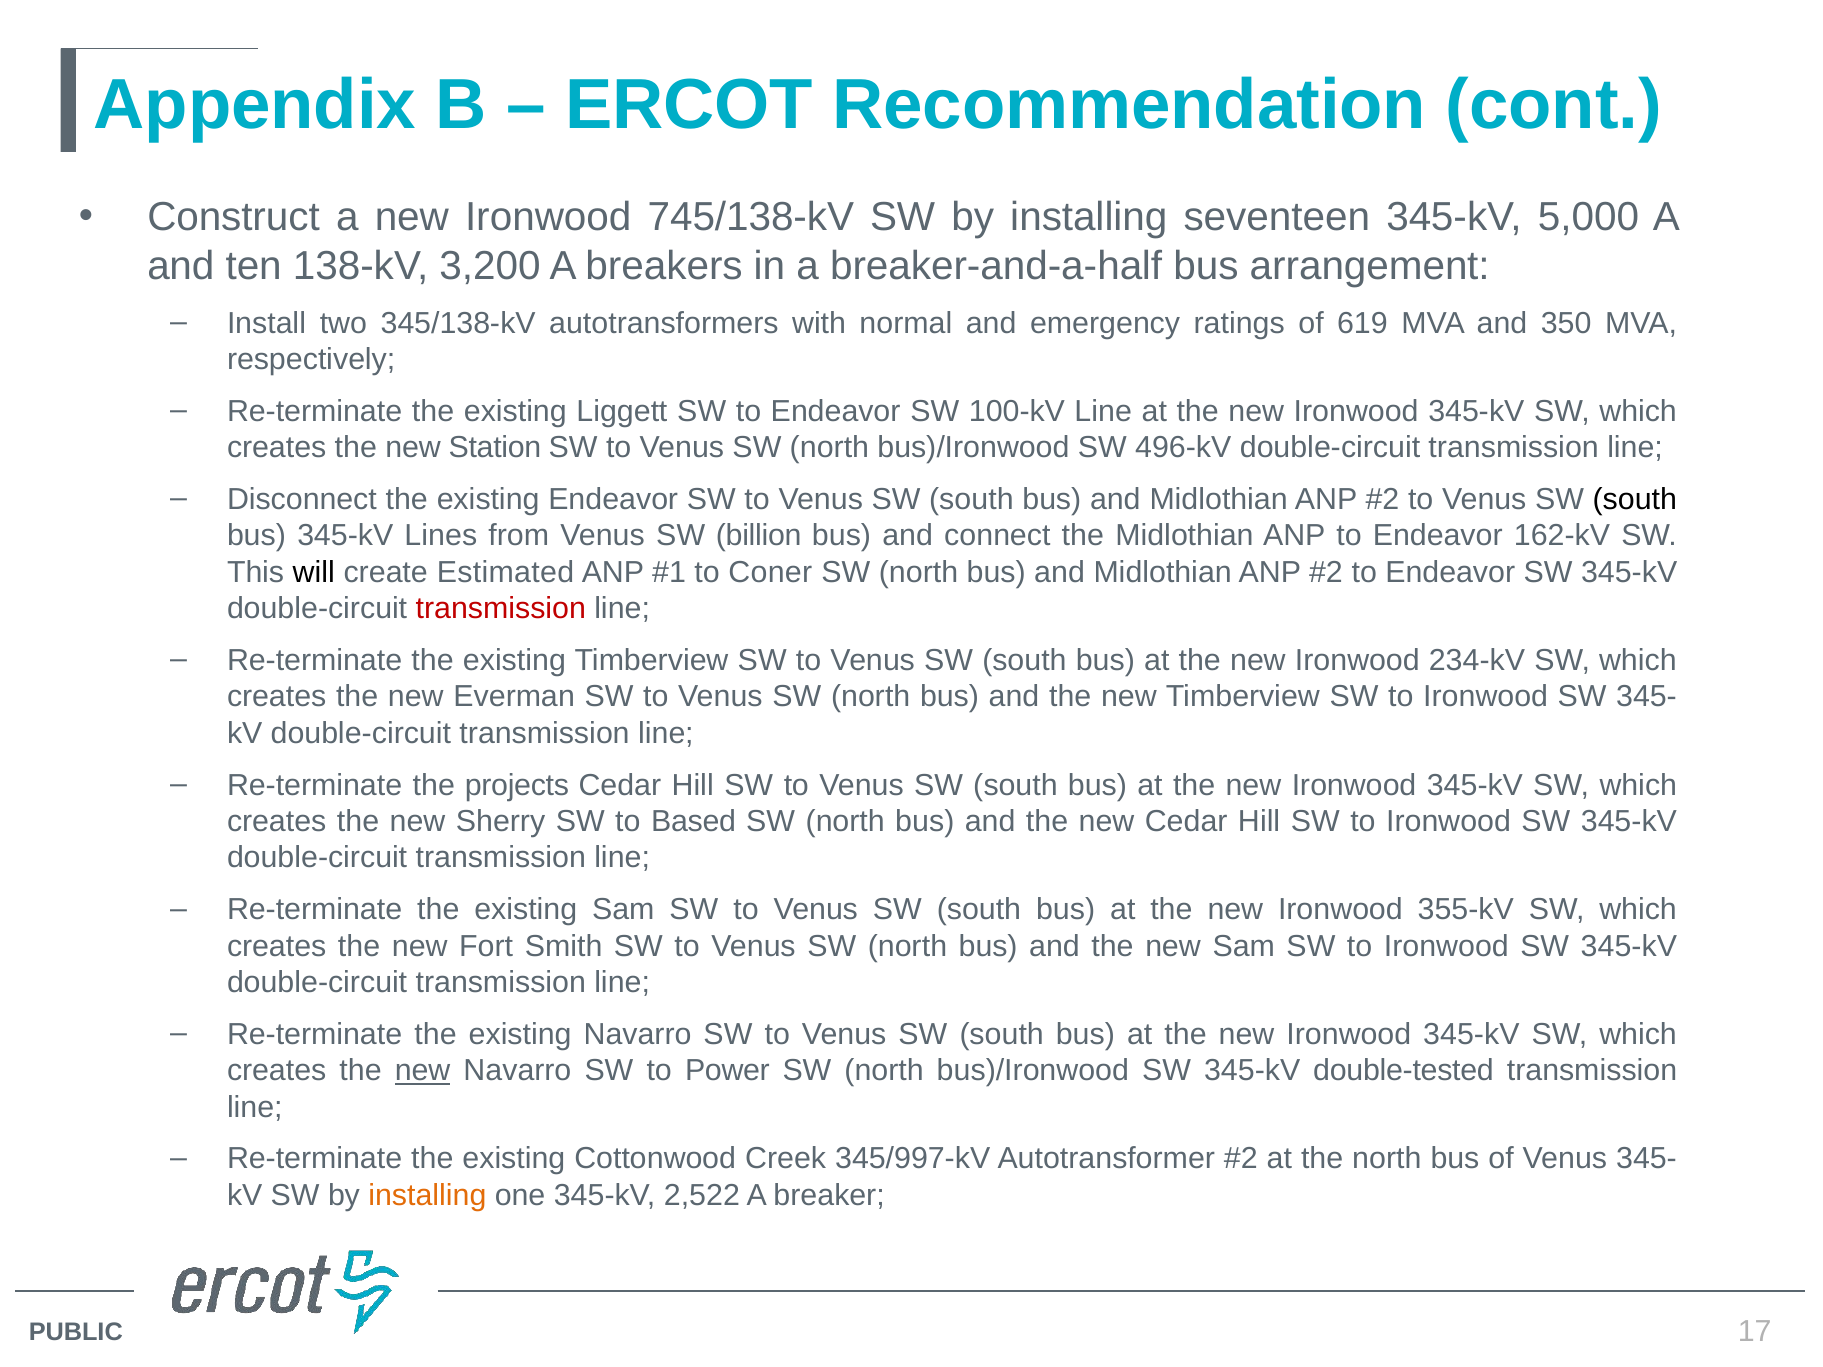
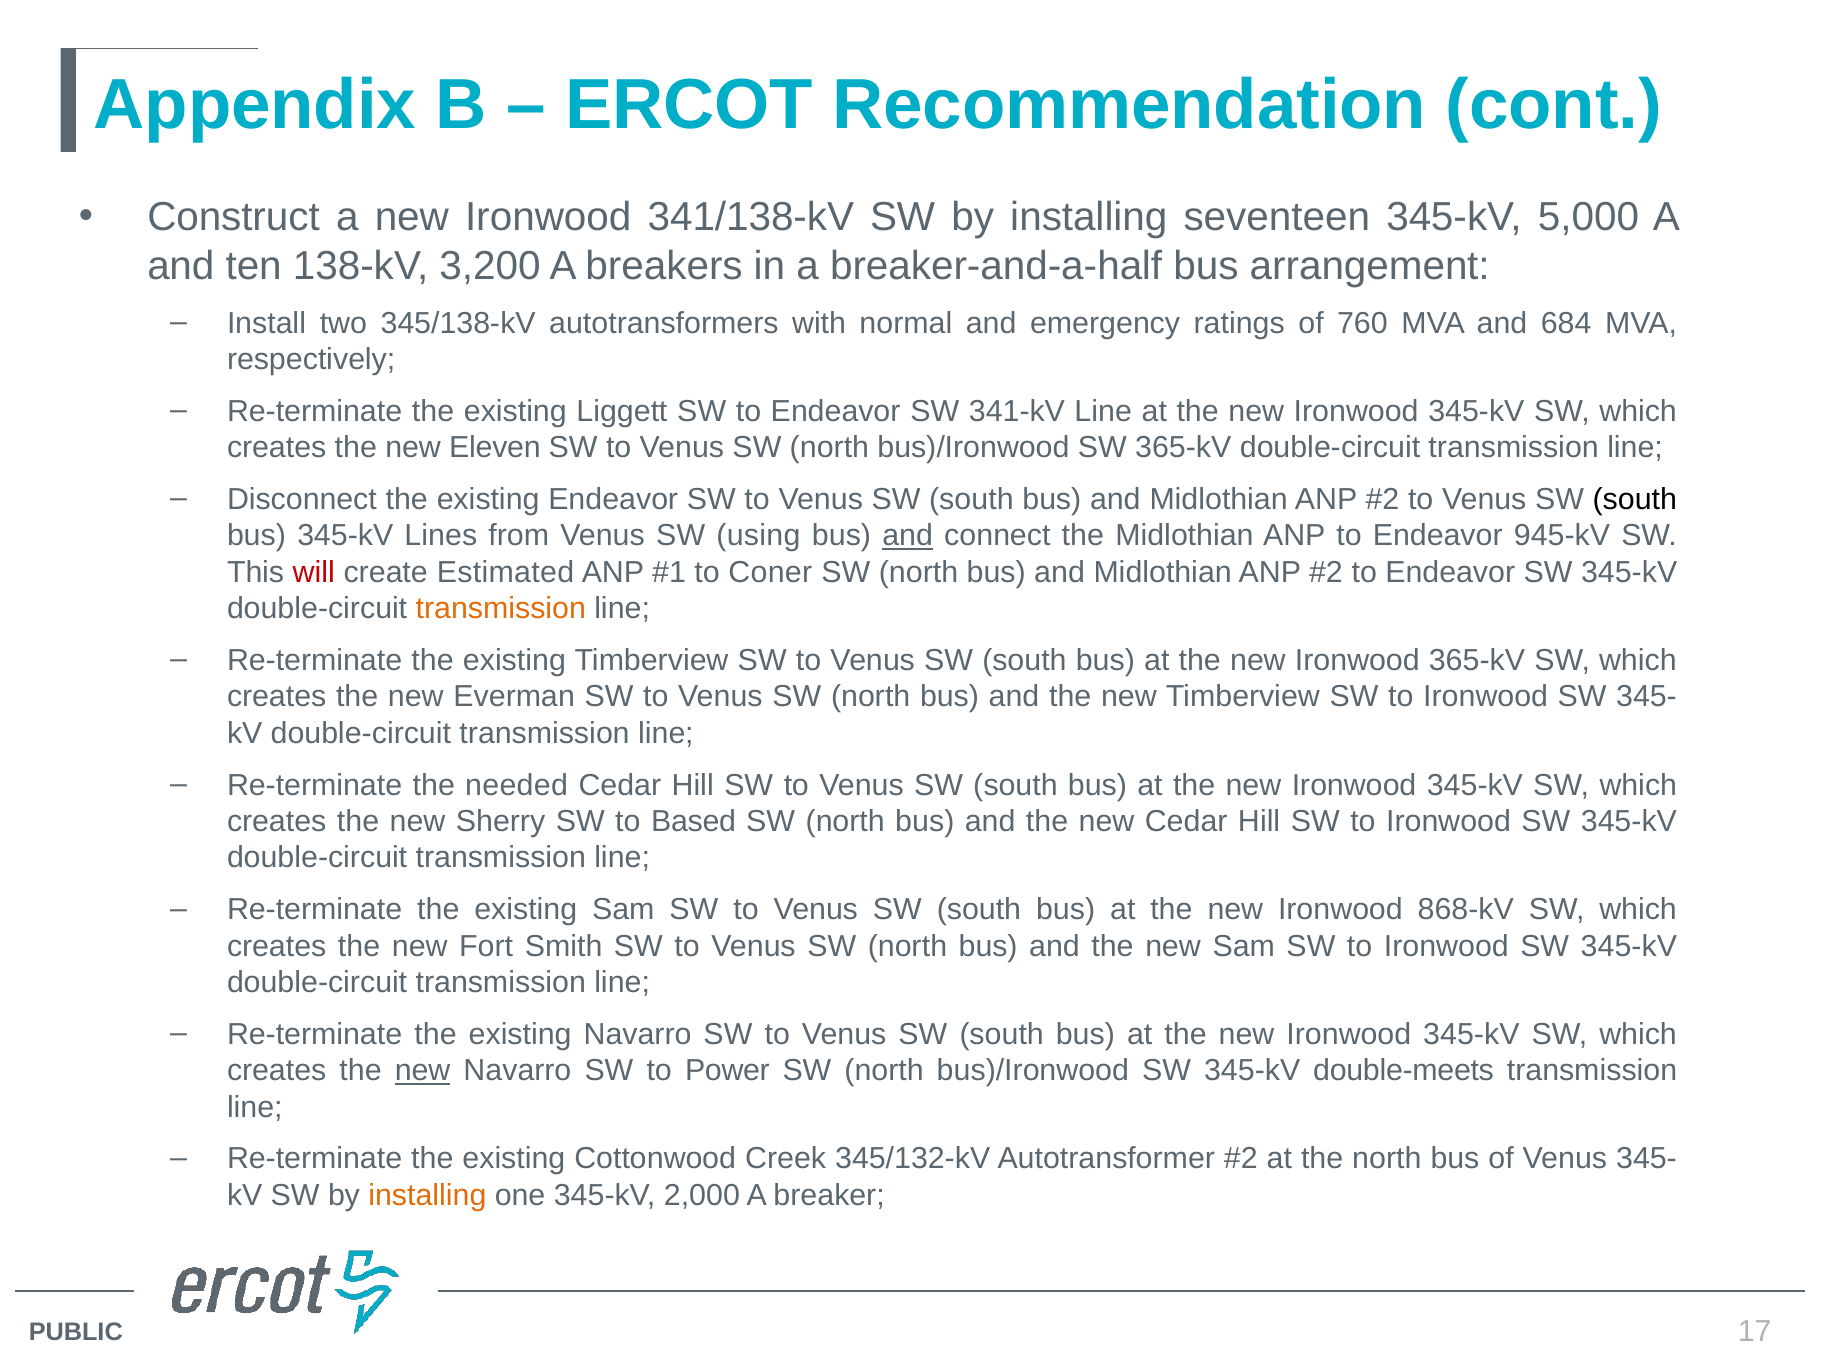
745/138-kV: 745/138-kV -> 341/138-kV (751, 218)
619: 619 -> 760 (1362, 323)
350: 350 -> 684 (1566, 323)
100-kV: 100-kV -> 341-kV (1017, 411)
Station: Station -> Eleven (495, 448)
SW 496-kV: 496-kV -> 365-kV (1183, 448)
billion: billion -> using (758, 536)
and underline: none -> present (908, 536)
162-kV: 162-kV -> 945-kV (1562, 536)
will colour: black -> red (314, 572)
transmission colour: red -> orange (501, 609)
Ironwood 234-kV: 234-kV -> 365-kV (1477, 661)
projects: projects -> needed (517, 785)
355-kV: 355-kV -> 868-kV (1466, 910)
double-tested: double-tested -> double-meets (1404, 1071)
345/997-kV: 345/997-kV -> 345/132-kV (913, 1159)
2,522: 2,522 -> 2,000 (702, 1195)
